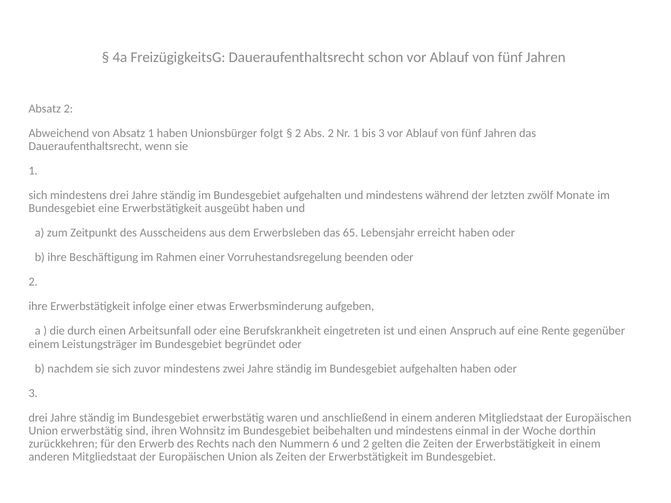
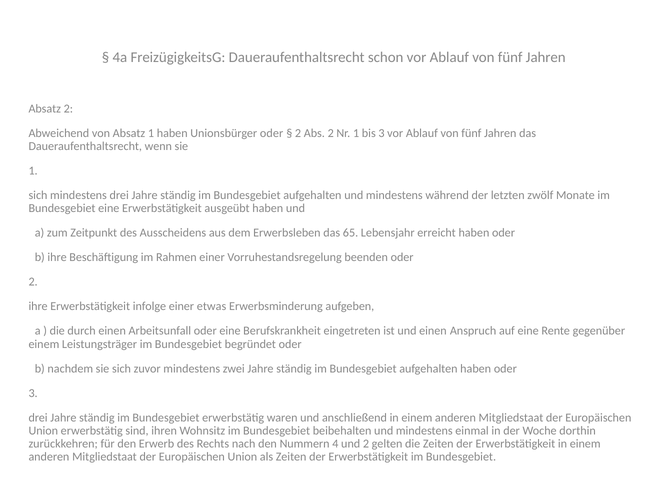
Unionsbürger folgt: folgt -> oder (272, 133)
6: 6 -> 4 (335, 444)
